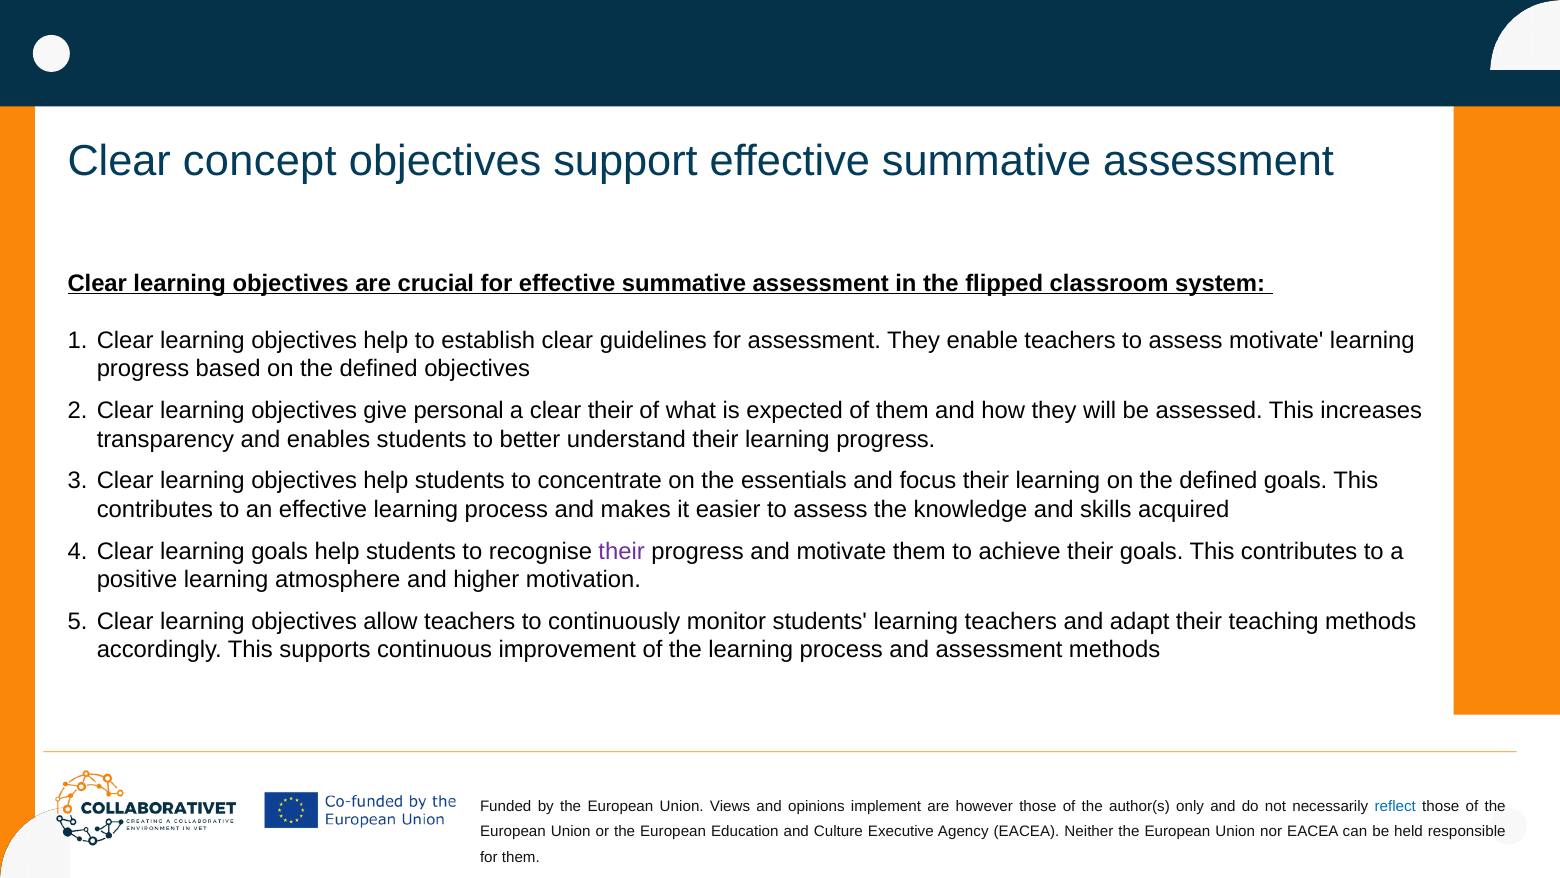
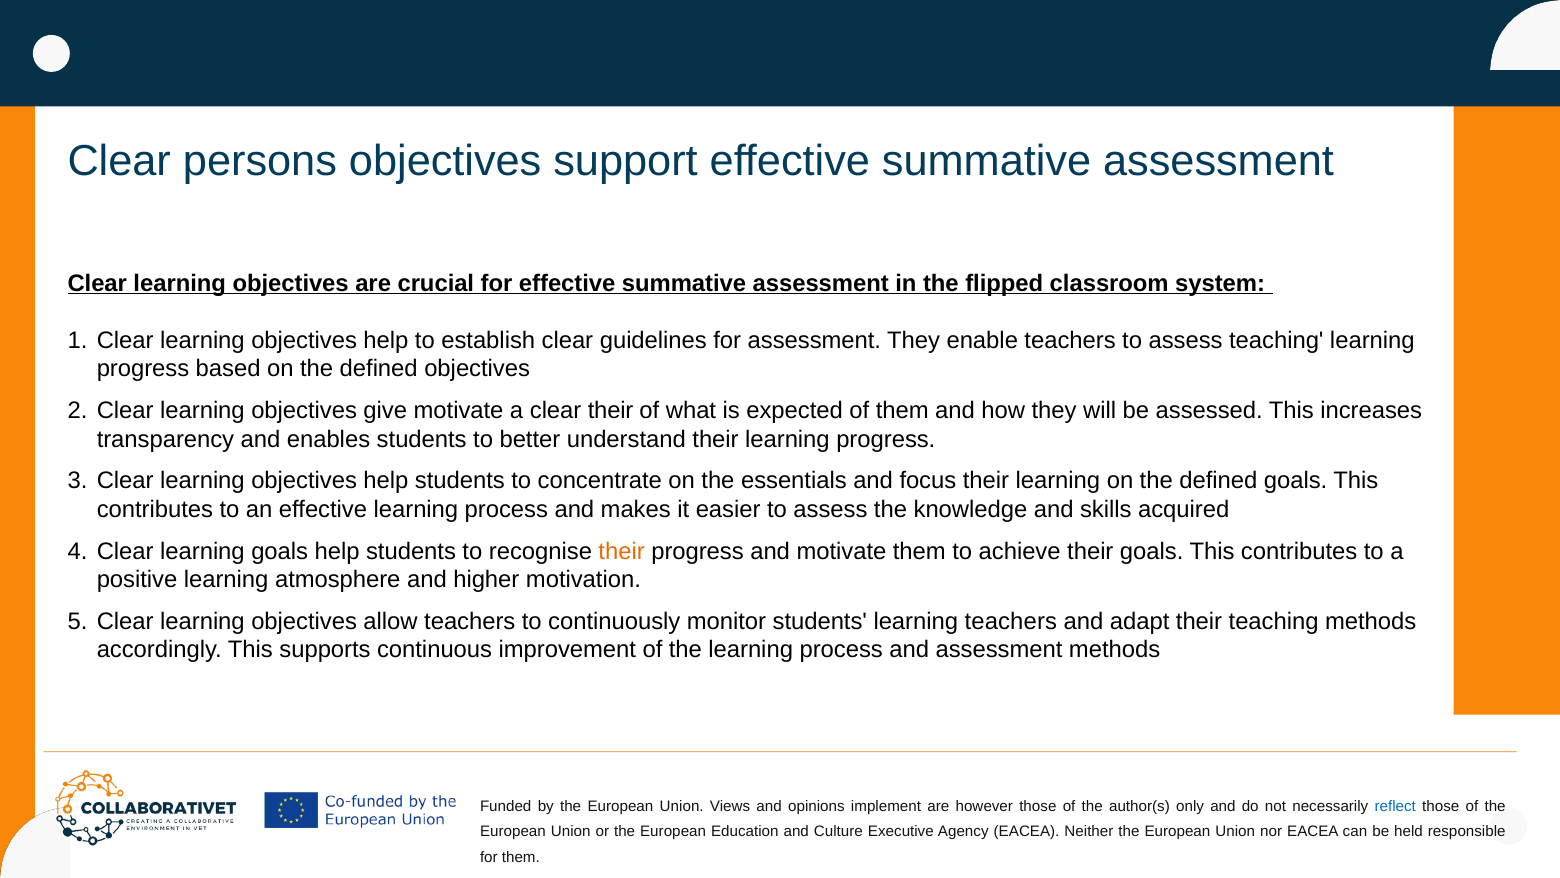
concept: concept -> persons (260, 161)
assess motivate: motivate -> teaching (1276, 340)
give personal: personal -> motivate (459, 411)
their colour: purple -> orange (622, 551)
